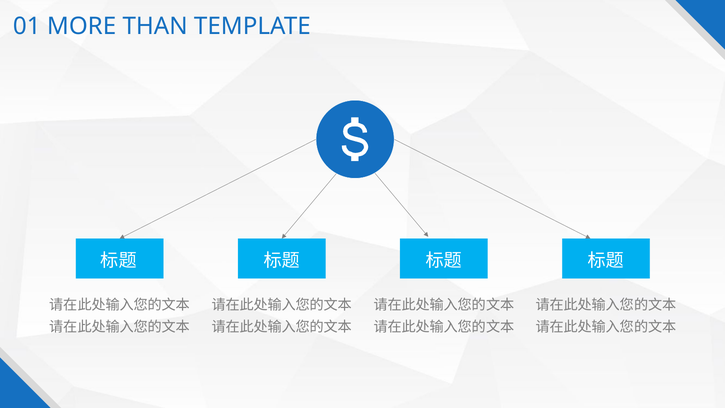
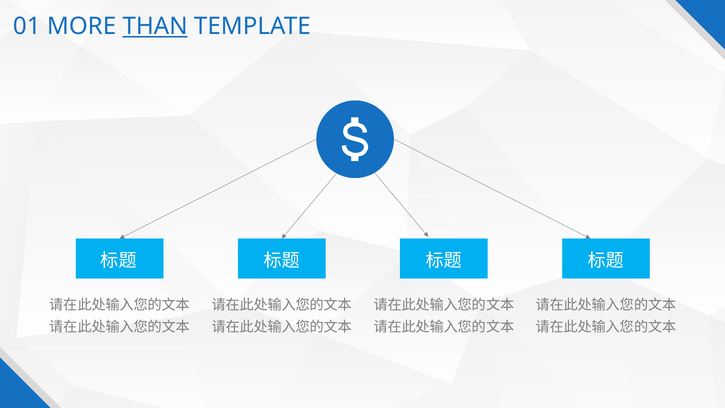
THAN underline: none -> present (155, 26)
